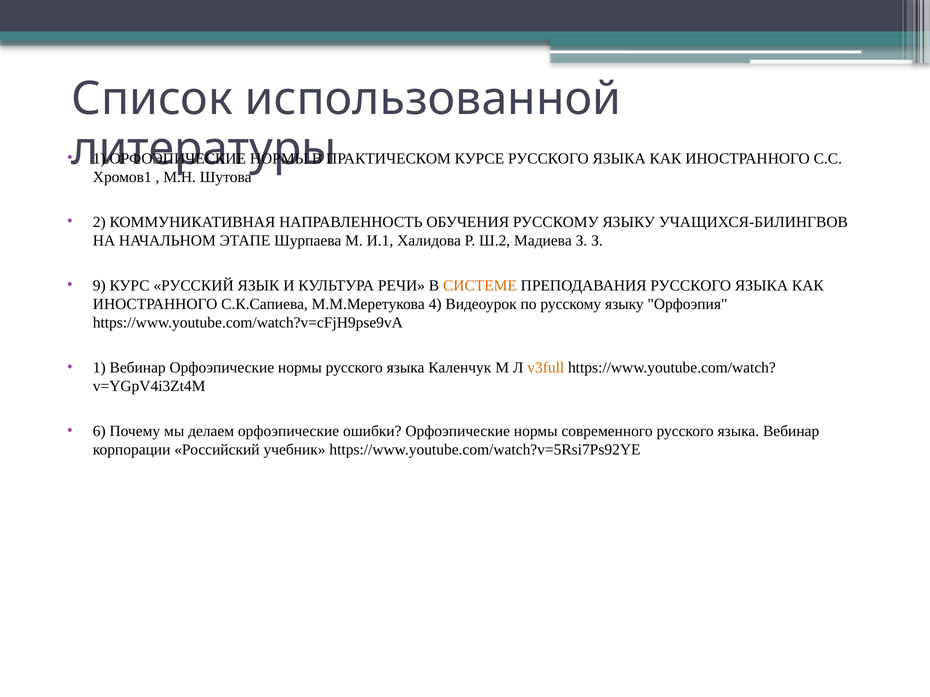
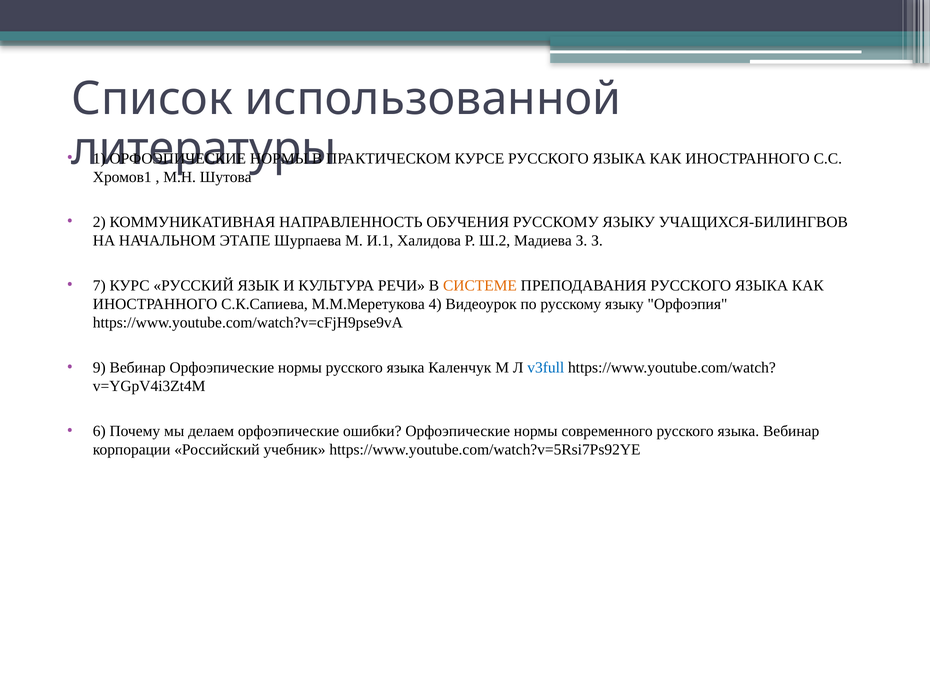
9: 9 -> 7 (99, 286)
1: 1 -> 9 (99, 368)
v3full colour: orange -> blue (546, 368)
